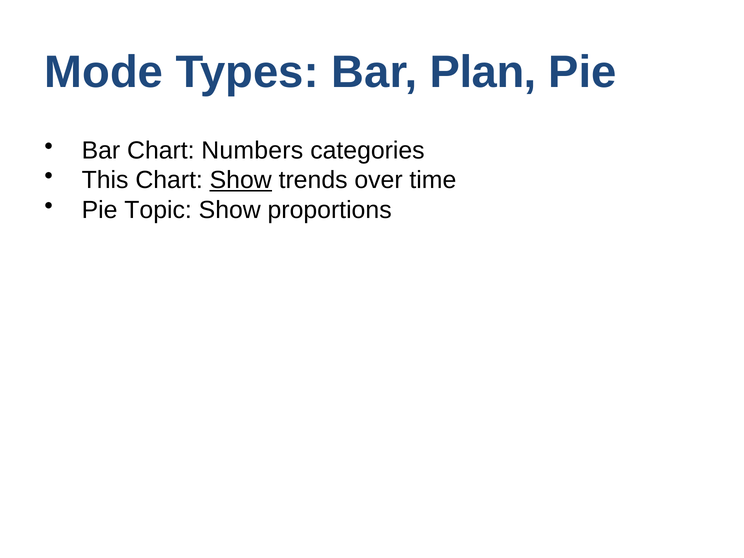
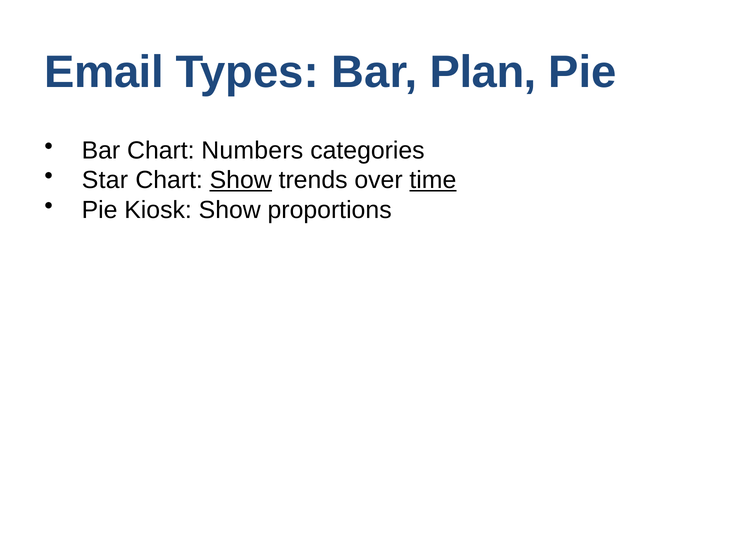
Mode: Mode -> Email (104, 72)
This: This -> Star (105, 180)
time underline: none -> present (433, 180)
Topic: Topic -> Kiosk (158, 210)
